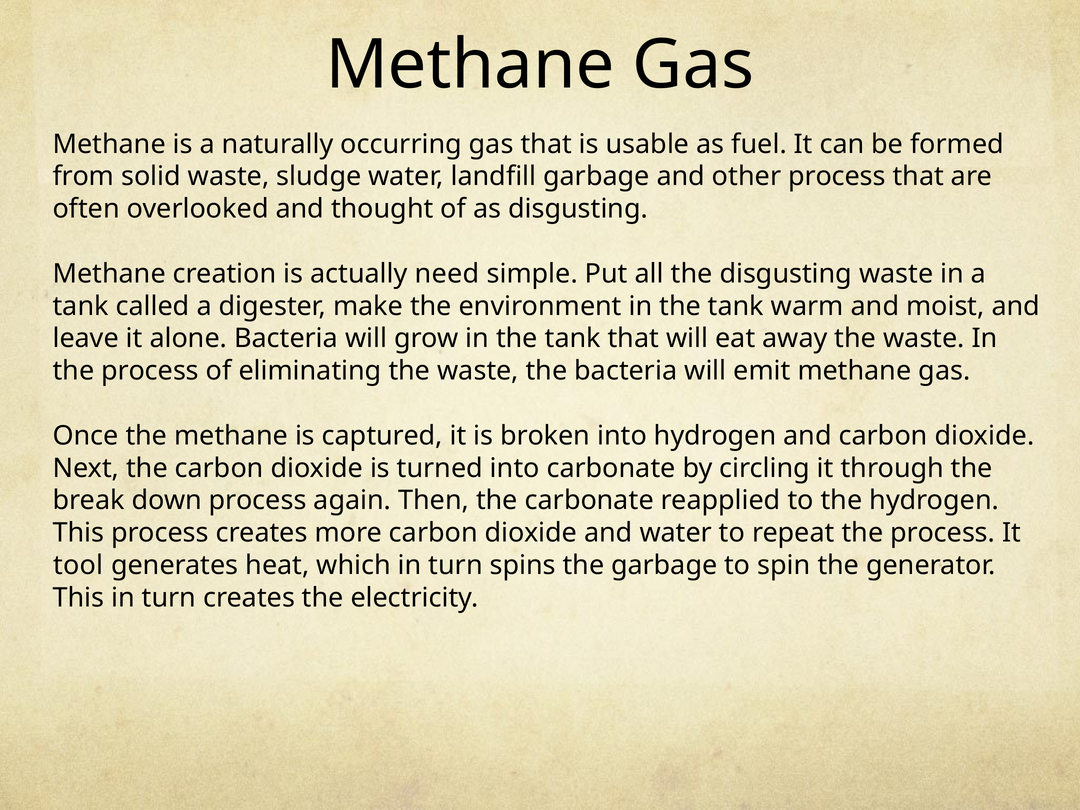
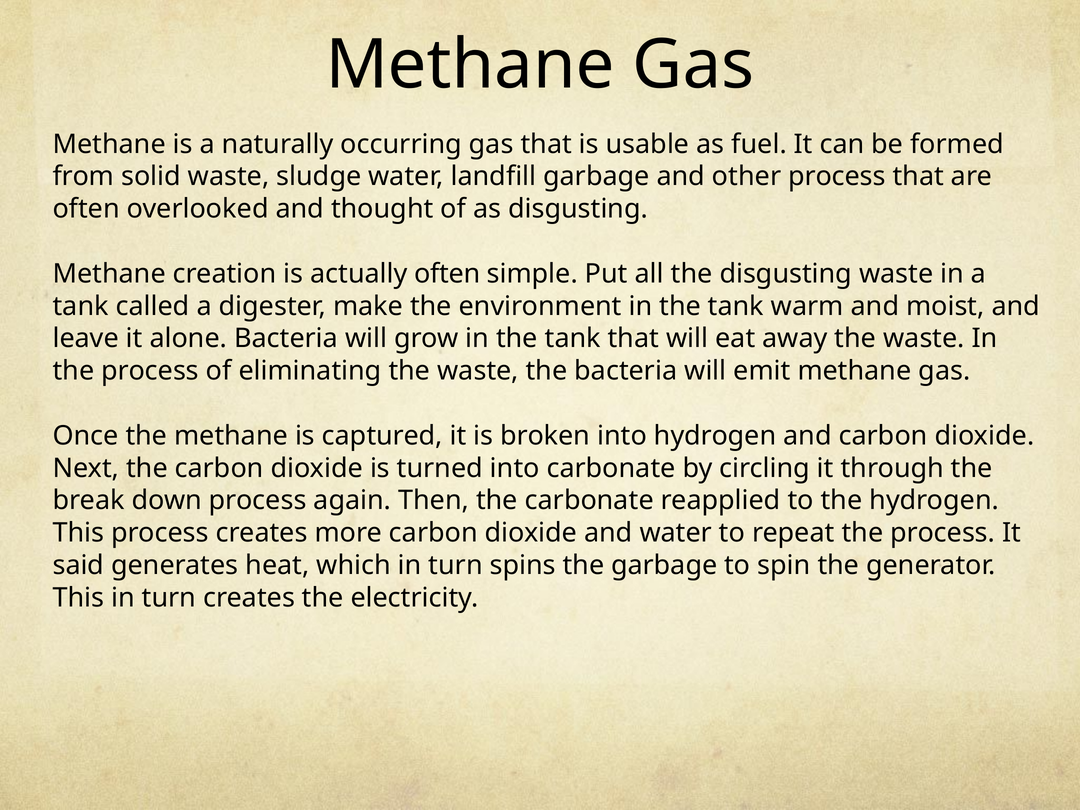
actually need: need -> often (447, 274)
tool: tool -> said (78, 565)
